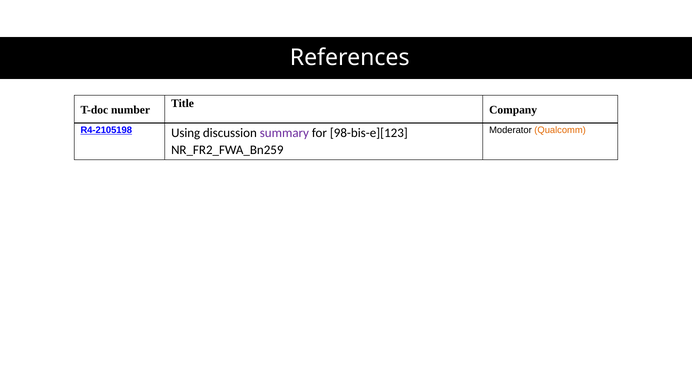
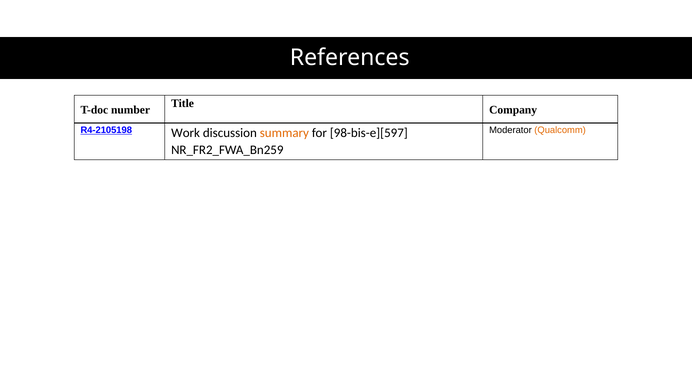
Using: Using -> Work (186, 133)
summary colour: purple -> orange (284, 133)
98-bis-e][123: 98-bis-e][123 -> 98-bis-e][597 (369, 133)
